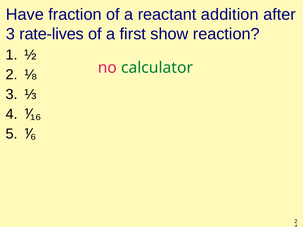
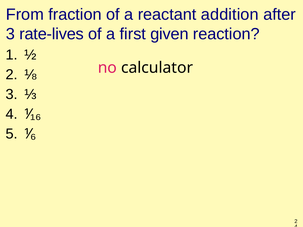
Have: Have -> From (25, 14)
show: show -> given (169, 34)
calculator colour: green -> black (157, 68)
